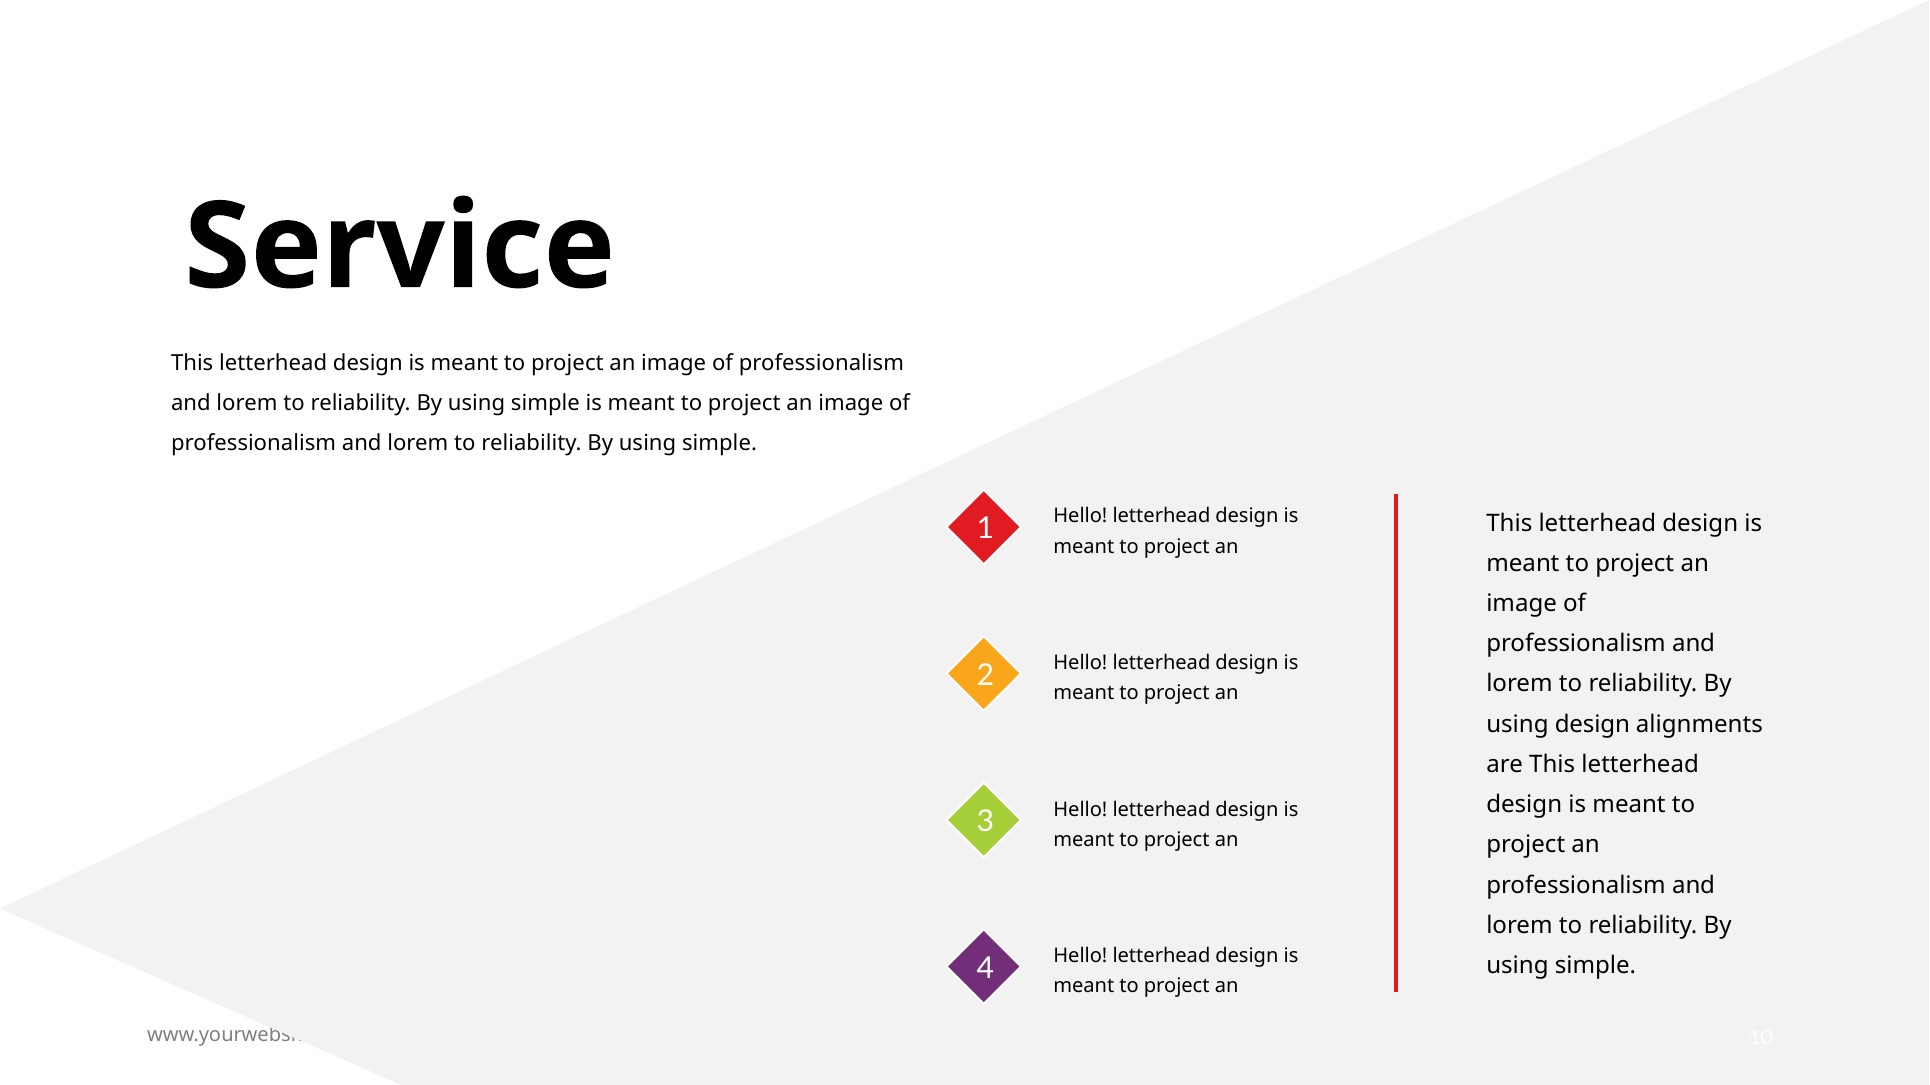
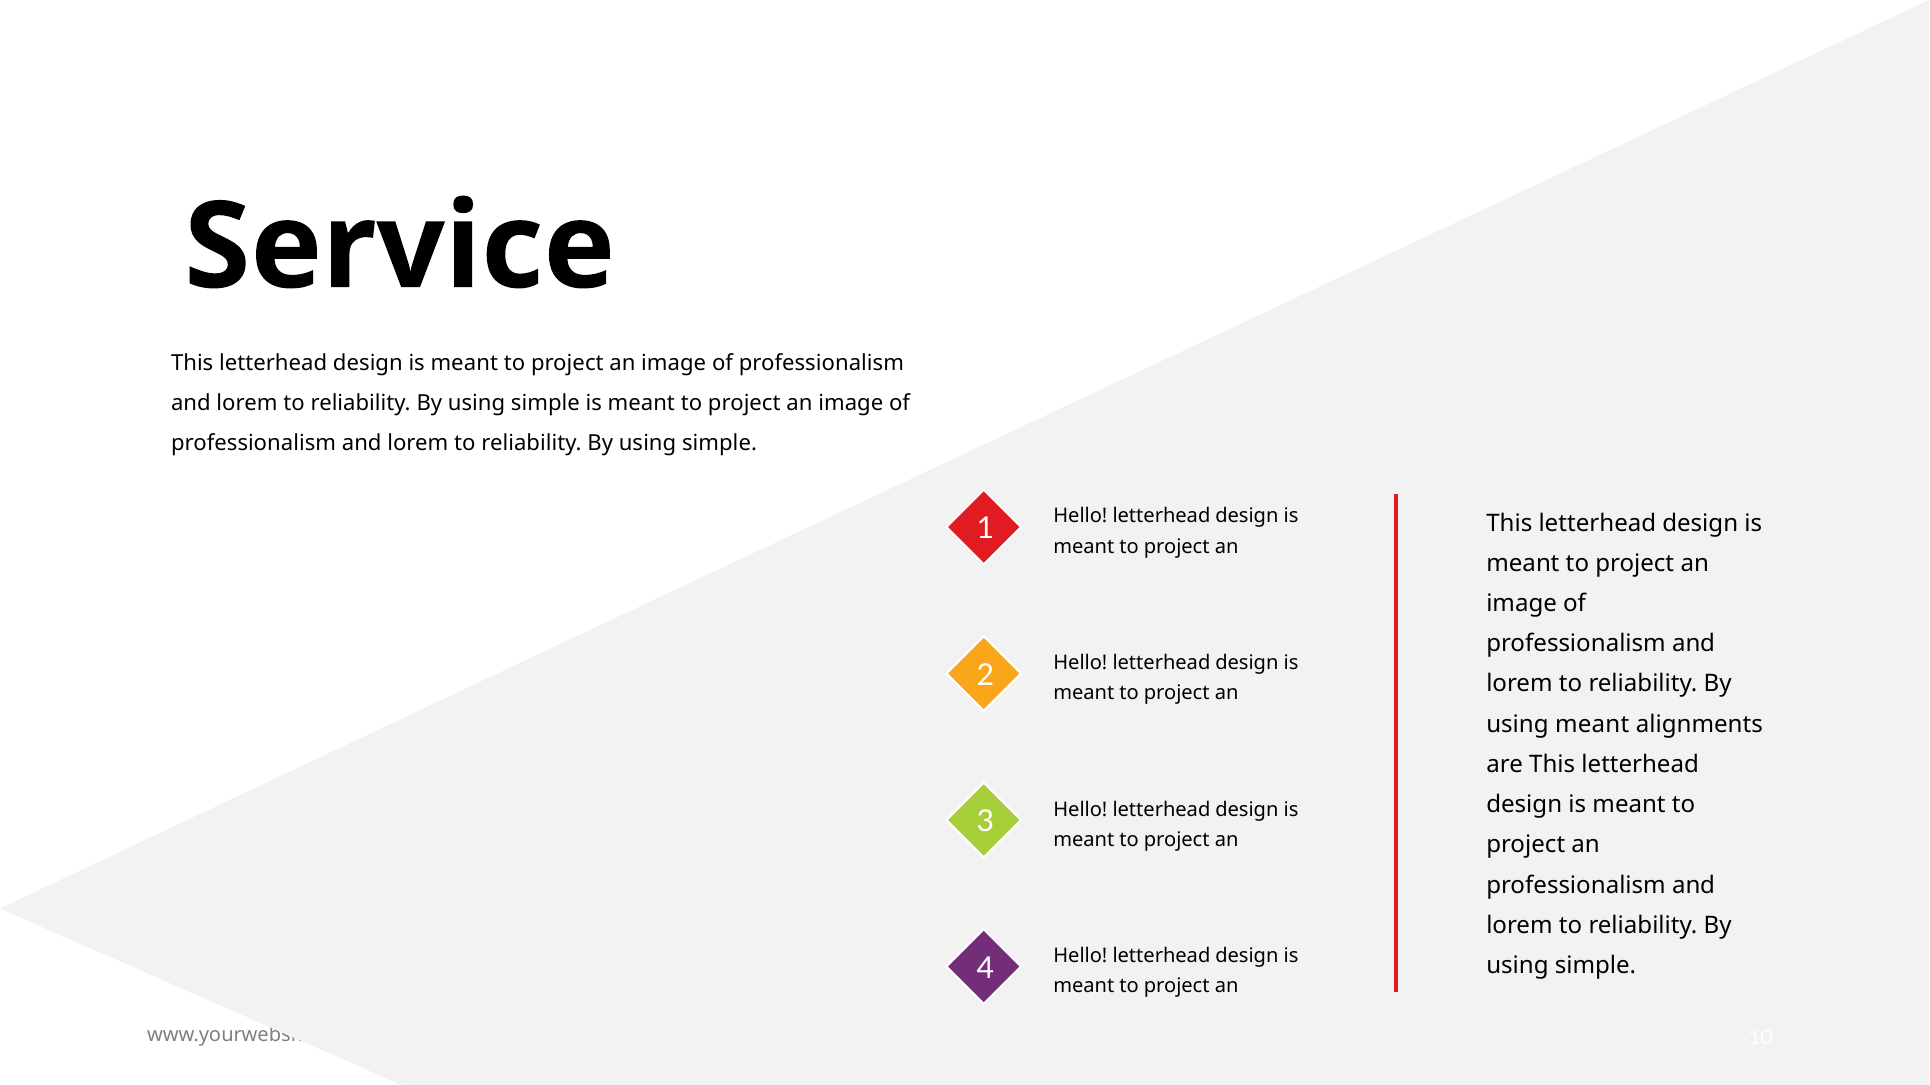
using design: design -> meant (1592, 725)
